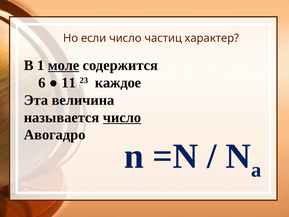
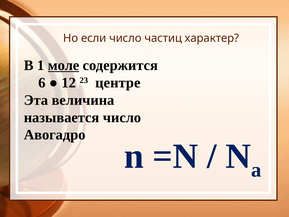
11: 11 -> 12 (69, 83)
каждое: каждое -> центре (118, 83)
число underline: present -> none (122, 117)
